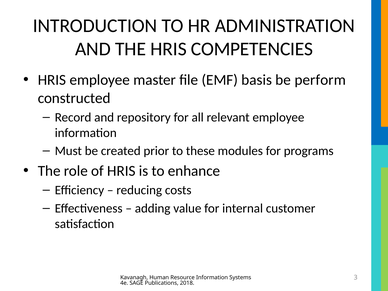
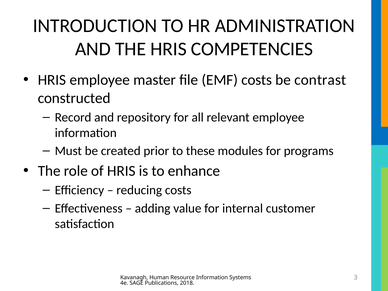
EMF basis: basis -> costs (257, 80)
perform: perform -> contrast (320, 80)
